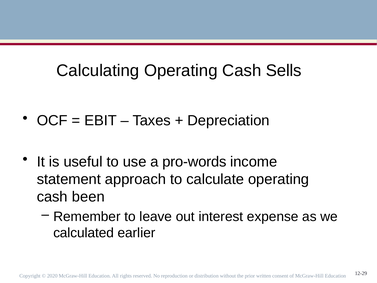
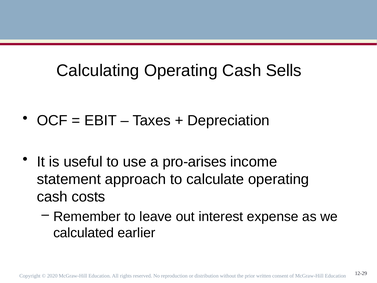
pro-words: pro-words -> pro-arises (194, 162)
been: been -> costs (88, 197)
